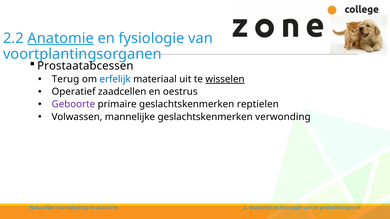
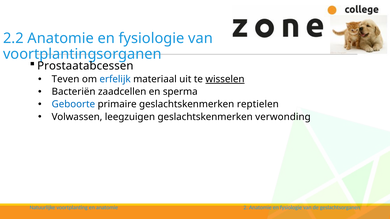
Anatomie underline: present -> none (61, 38)
Terug: Terug -> Teven (66, 79)
Operatief: Operatief -> Bacteriën (74, 92)
oestrus: oestrus -> sperma (180, 92)
Geboorte colour: purple -> blue (73, 104)
mannelijke: mannelijke -> leegzuigen (130, 117)
